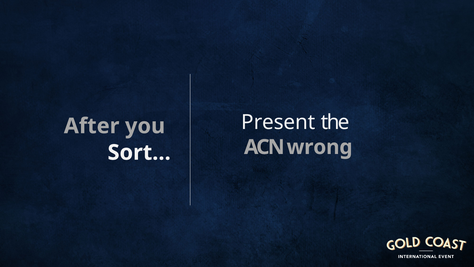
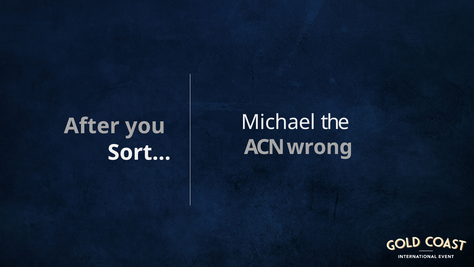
Present: Present -> Michael (278, 122)
